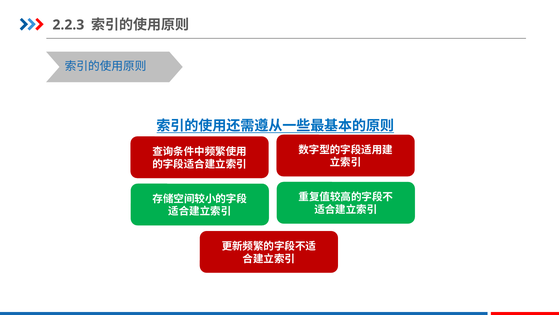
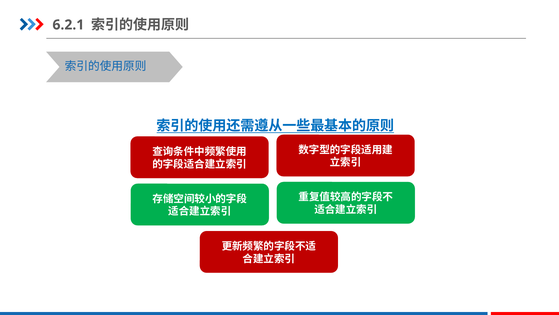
2.2.3: 2.2.3 -> 6.2.1 (68, 25)
